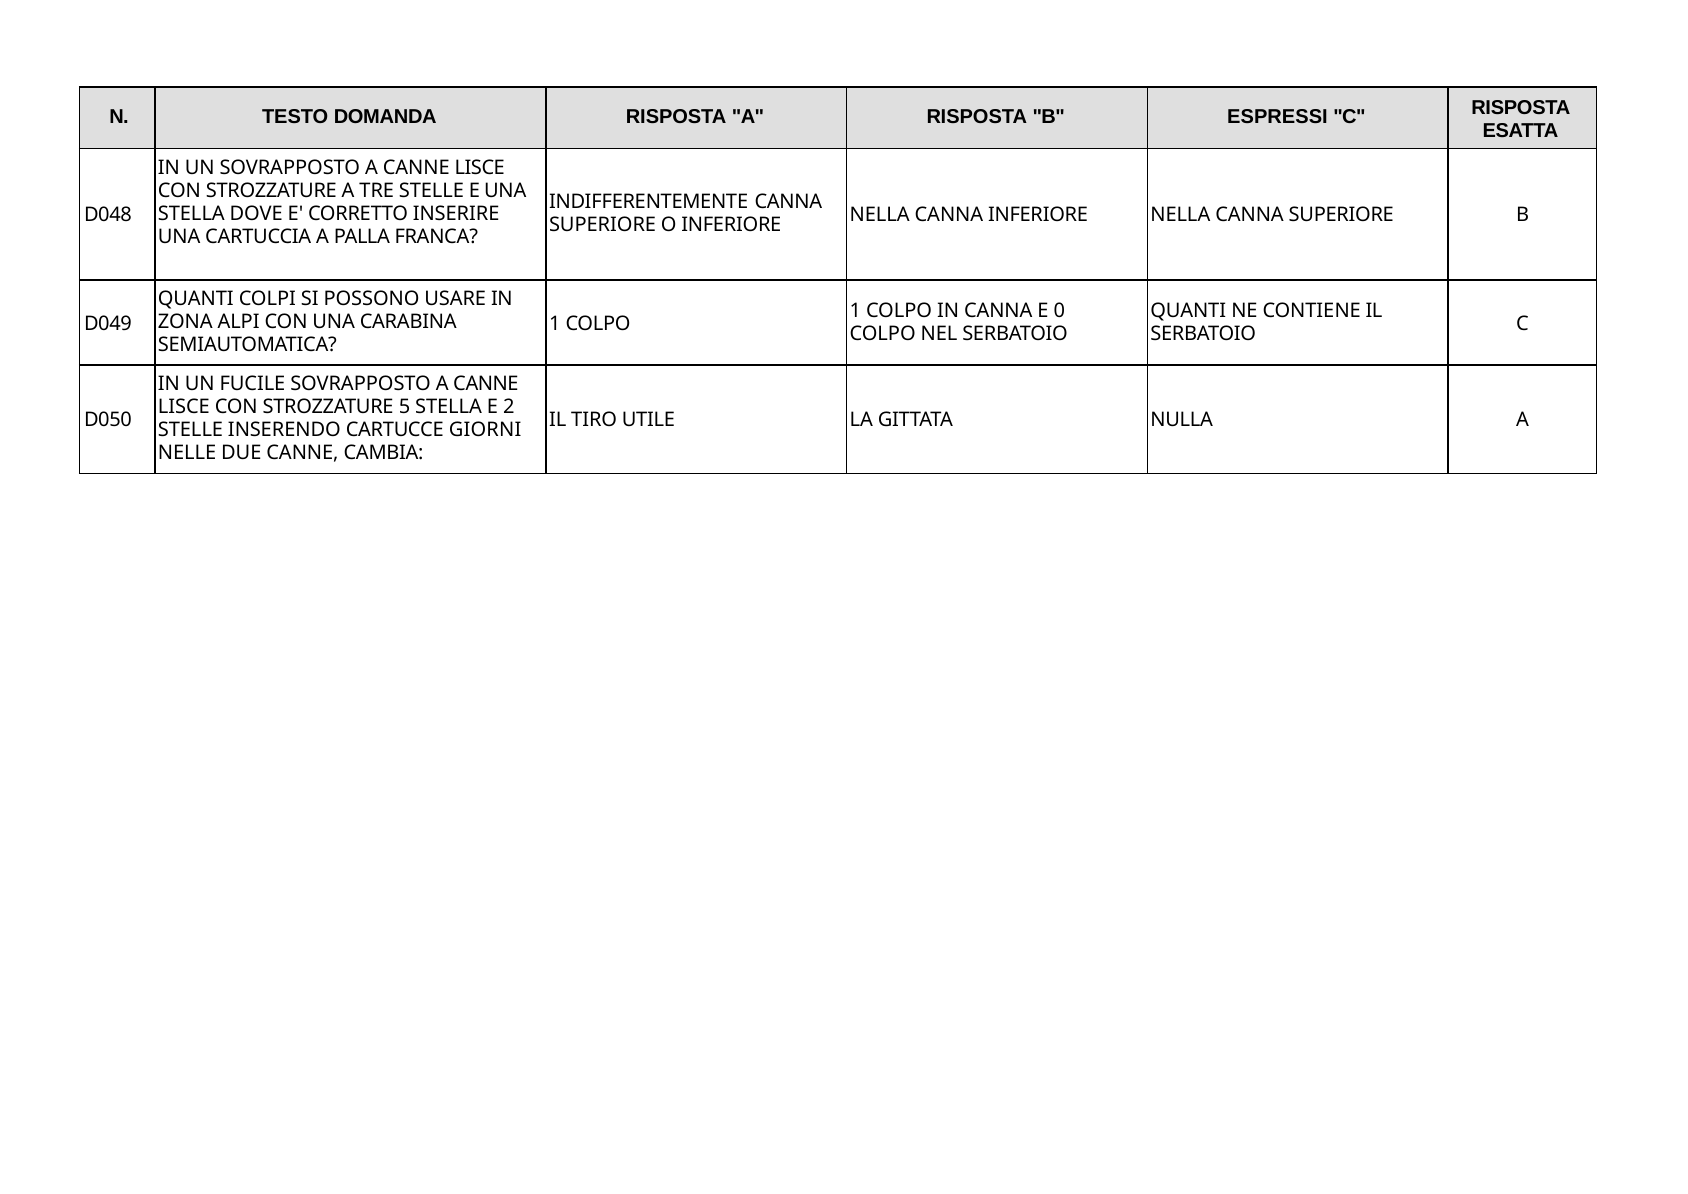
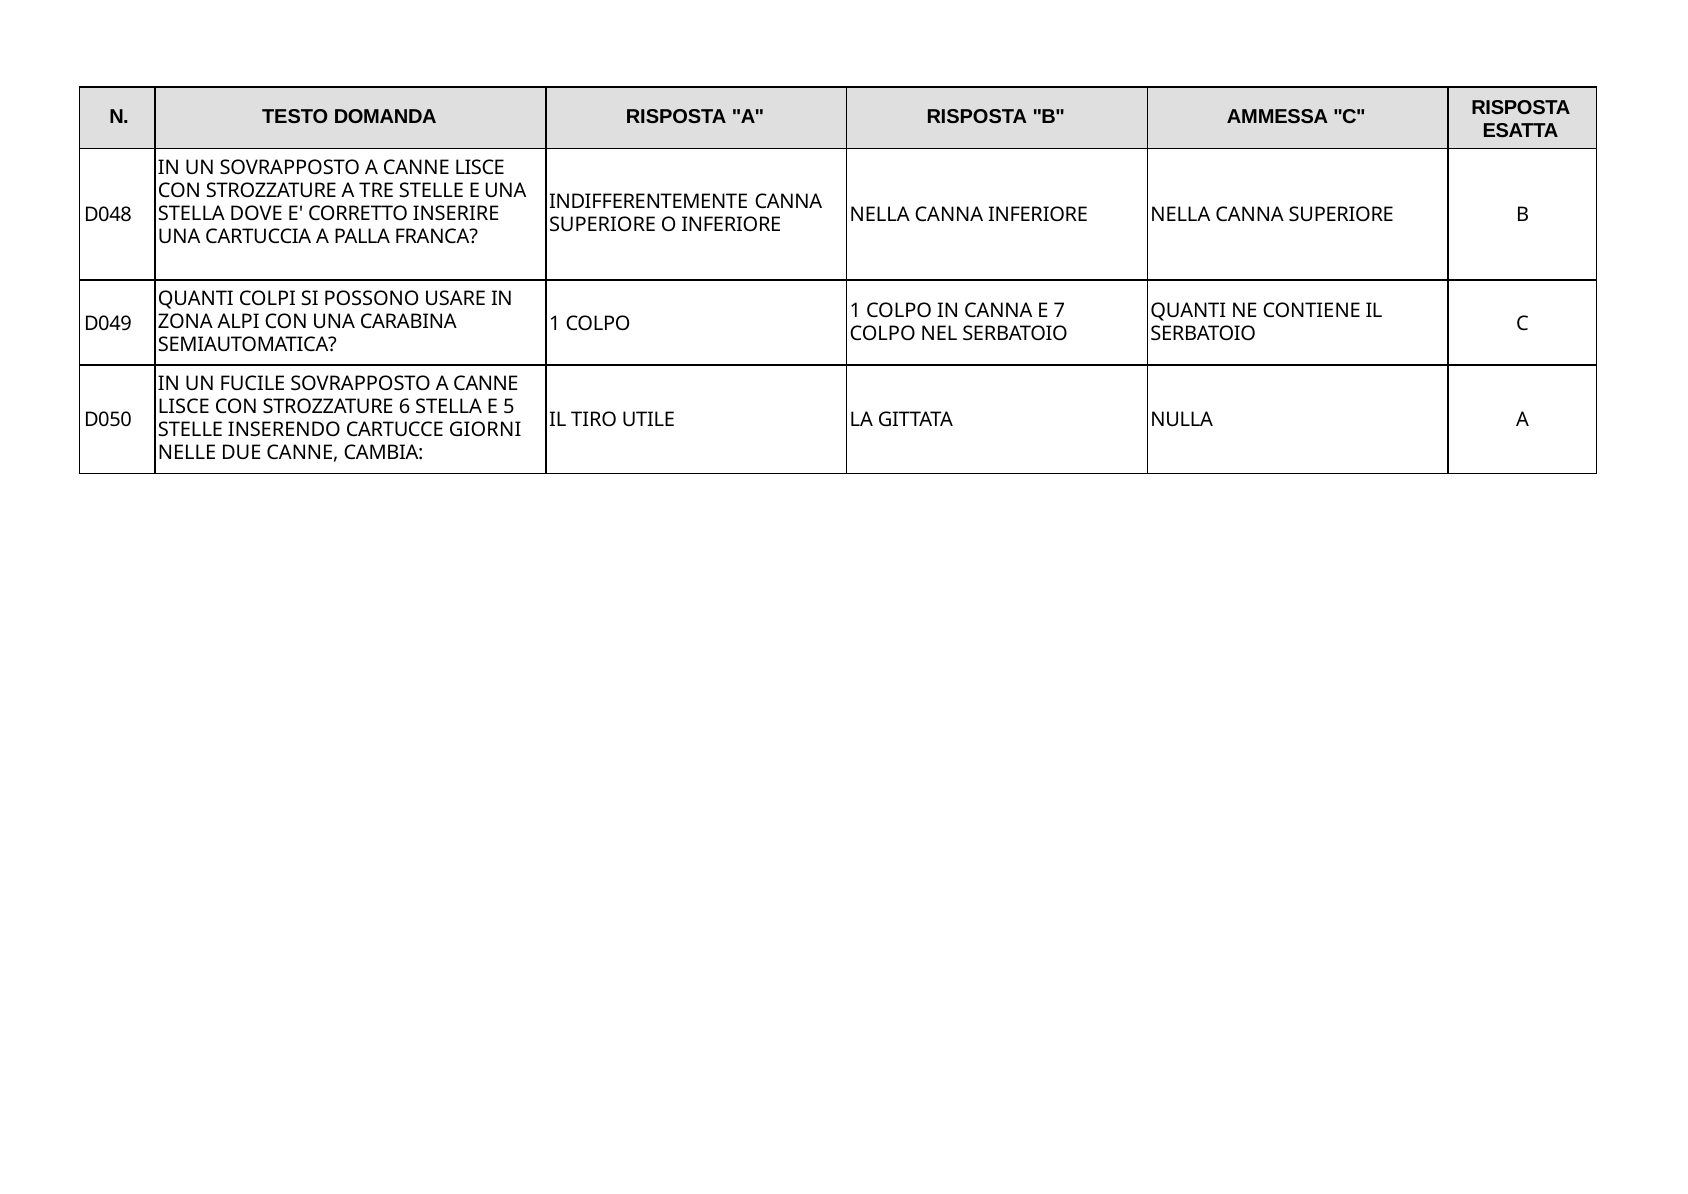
ESPRESSI: ESPRESSI -> AMMESSA (1278, 117)
0: 0 -> 7 (1059, 310)
5: 5 -> 6 (405, 407)
2: 2 -> 5 (509, 407)
